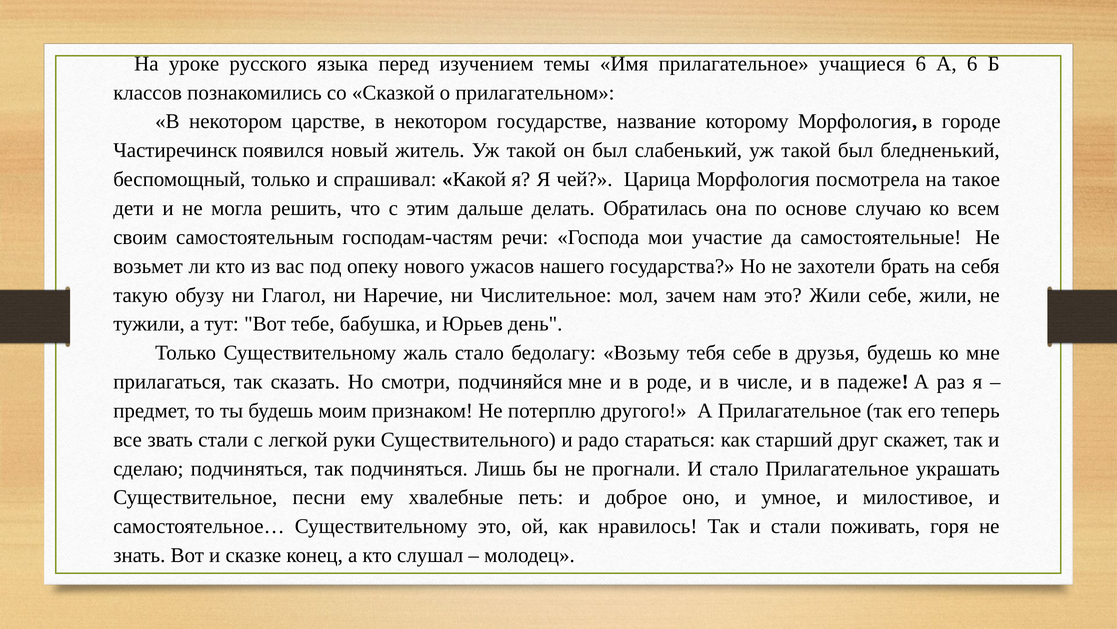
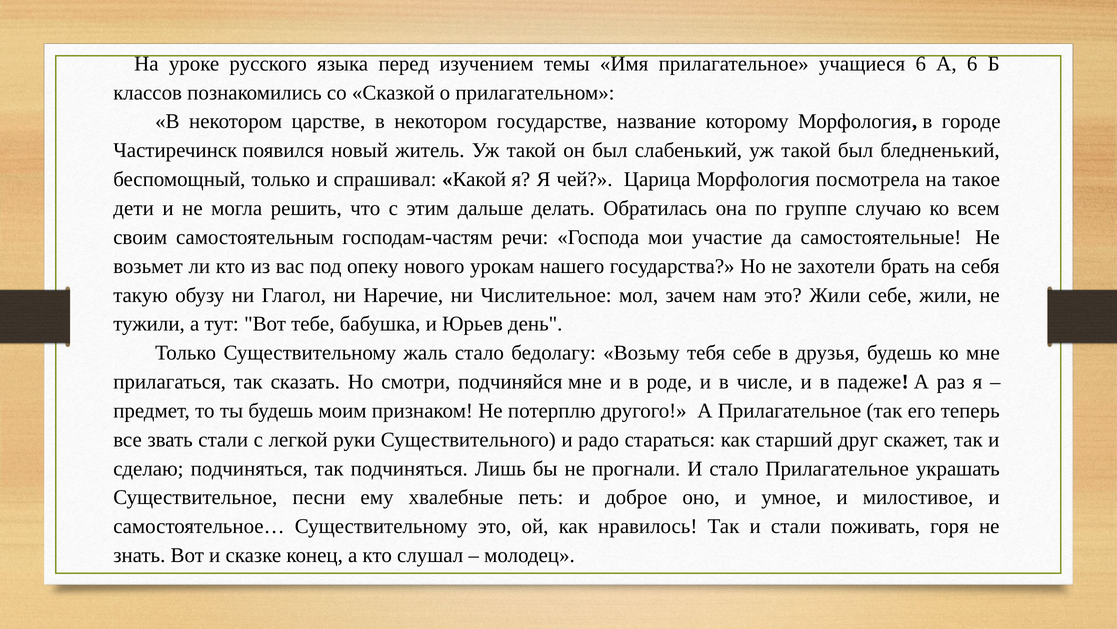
основе: основе -> группе (816, 208)
ужасов: ужасов -> урокам (502, 266)
